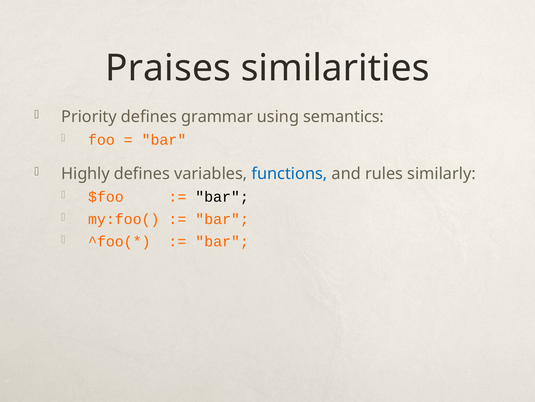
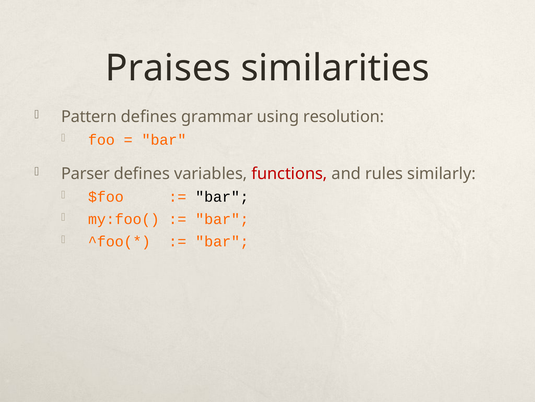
Priority: Priority -> Pattern (89, 117)
semantics: semantics -> resolution (344, 117)
Highly: Highly -> Parser (86, 173)
functions colour: blue -> red (289, 173)
